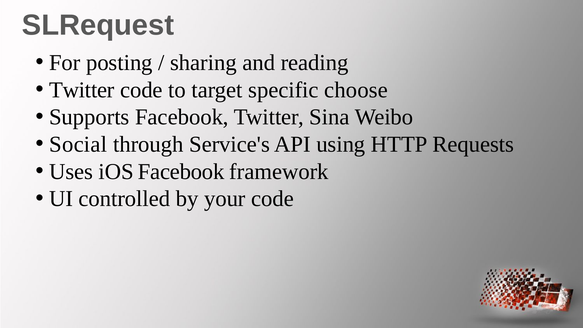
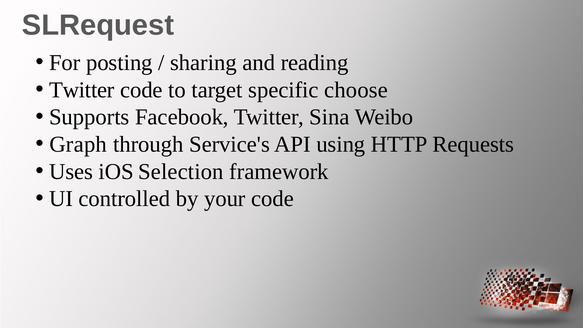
Social: Social -> Graph (78, 144)
iOS Facebook: Facebook -> Selection (181, 172)
